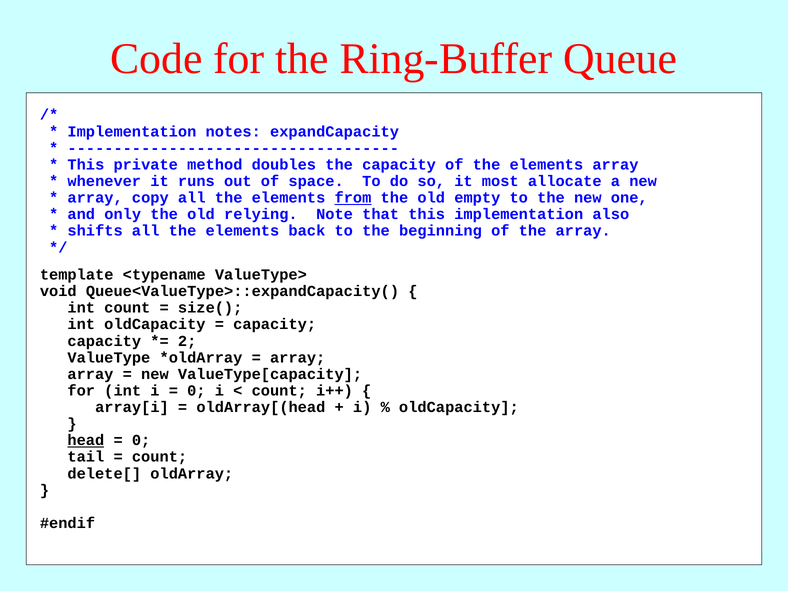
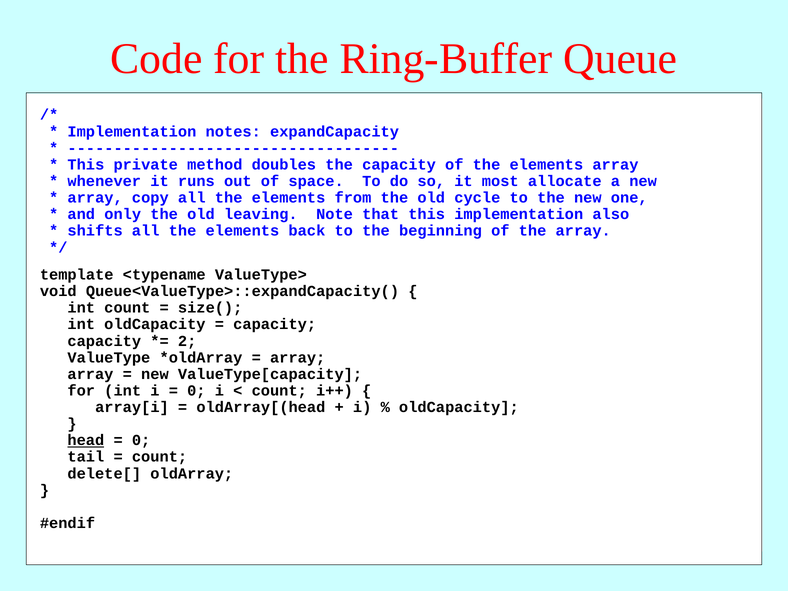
from underline: present -> none (353, 198)
old empty: empty -> cycle (477, 198)
relying: relying -> leaving (261, 214)
